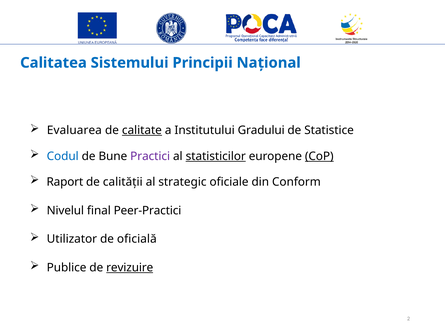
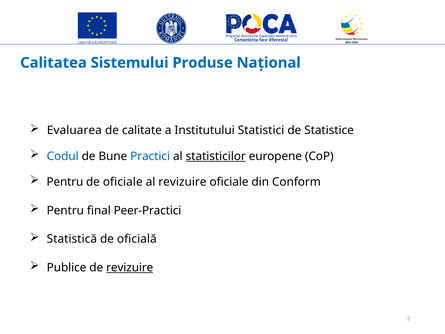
Principii: Principii -> Produse (203, 63)
calitate underline: present -> none (142, 130)
Gradului: Gradului -> Statistici (261, 130)
Practici colour: purple -> blue (150, 156)
CoP underline: present -> none (319, 156)
Raport: Raport -> Pentru (65, 182)
de calității: calității -> oficiale (123, 182)
al strategic: strategic -> revizuire (182, 182)
Nivelul: Nivelul -> Pentru (65, 210)
Utilizator: Utilizator -> Statistică (72, 239)
